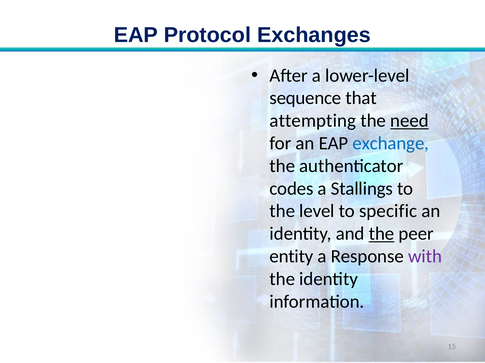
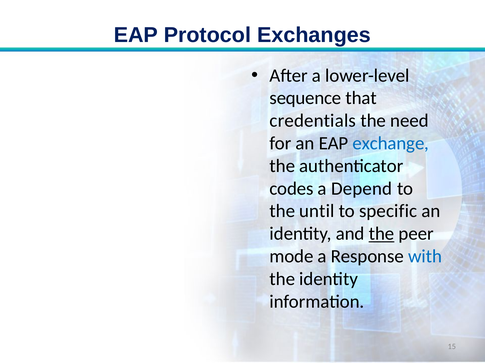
attempting: attempting -> credentials (313, 121)
need underline: present -> none (409, 121)
Stallings: Stallings -> Depend (362, 189)
level: level -> until (317, 212)
entity: entity -> mode (291, 257)
with colour: purple -> blue (425, 257)
